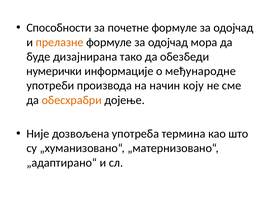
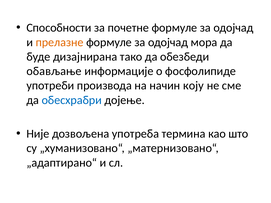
нумерички: нумерички -> обављање (54, 71)
међународне: међународне -> фосфолипиде (201, 71)
обесхрабри colour: orange -> blue (72, 100)
